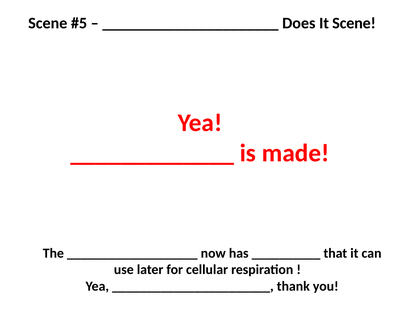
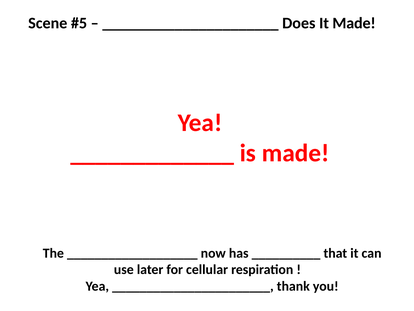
It Scene: Scene -> Made (354, 23)
